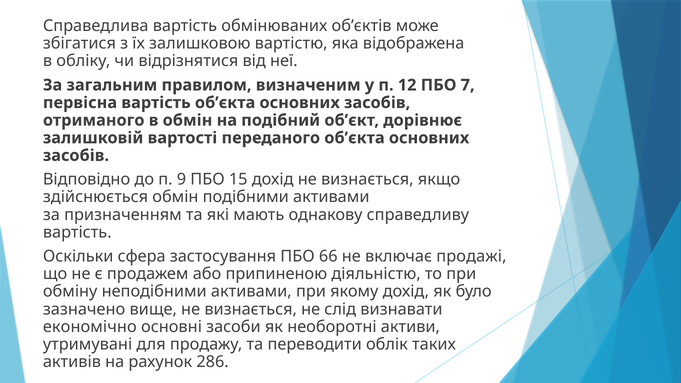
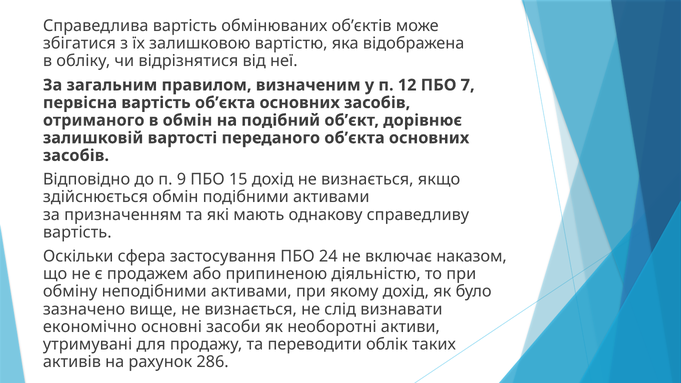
66: 66 -> 24 (328, 256)
продажі: продажі -> наказом (472, 256)
